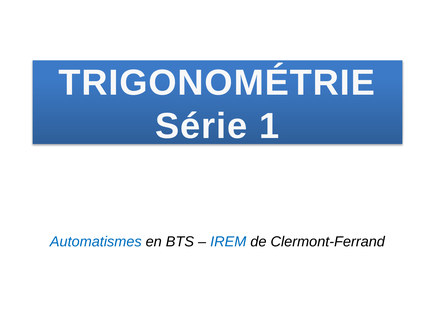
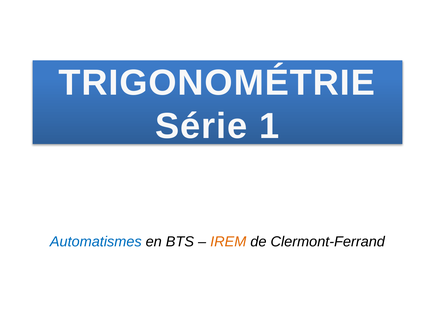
IREM colour: blue -> orange (228, 242)
